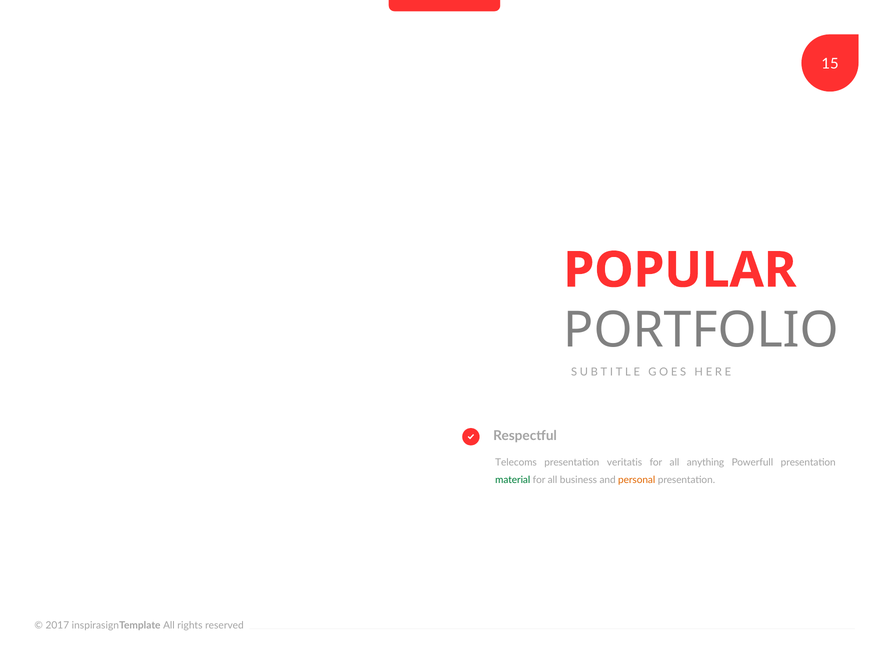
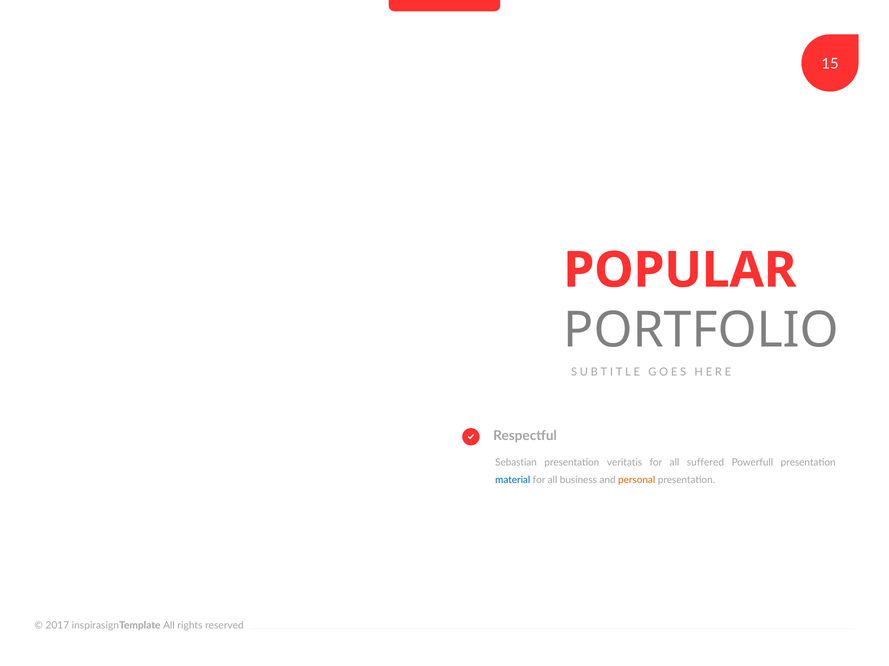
Telecoms: Telecoms -> Sebastian (516, 463)
anything: anything -> suffered (705, 463)
material colour: green -> blue (513, 481)
